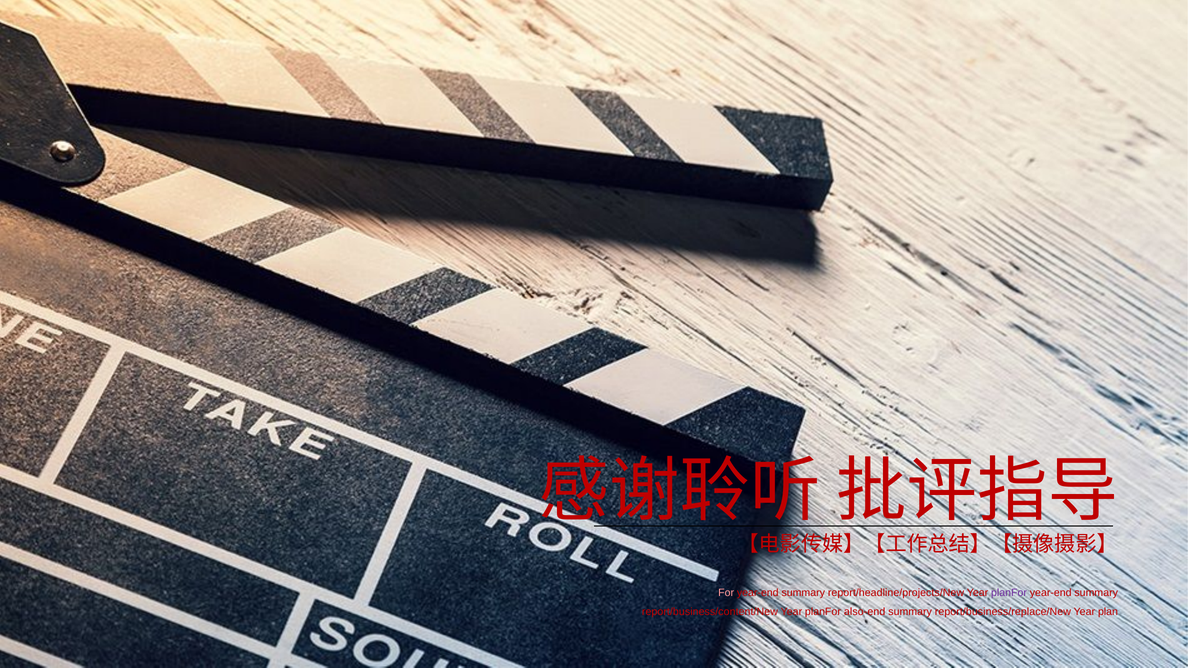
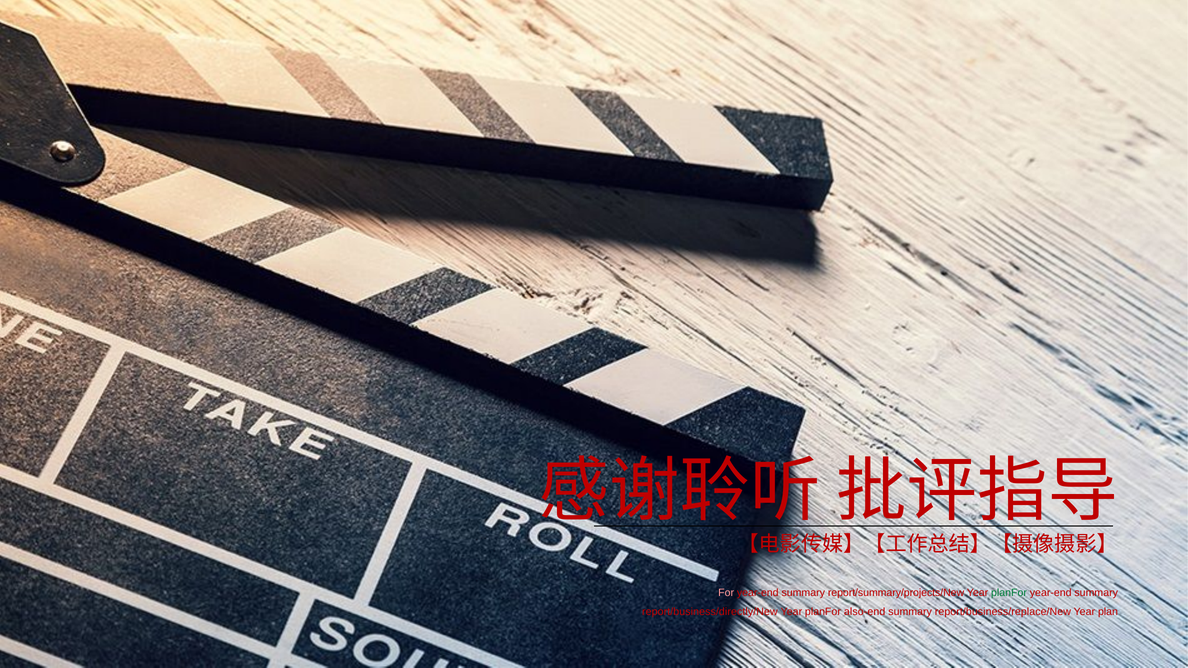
report/headline/projects/New: report/headline/projects/New -> report/summary/projects/New (896, 593)
planFor colour: purple -> green (1009, 593)
report/business/content/New: report/business/content/New -> report/business/directly/New (710, 612)
